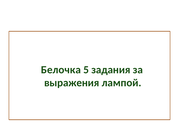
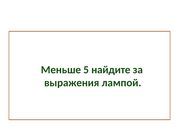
Белочка: Белочка -> Меньше (61, 70)
задания: задания -> найдите (111, 70)
